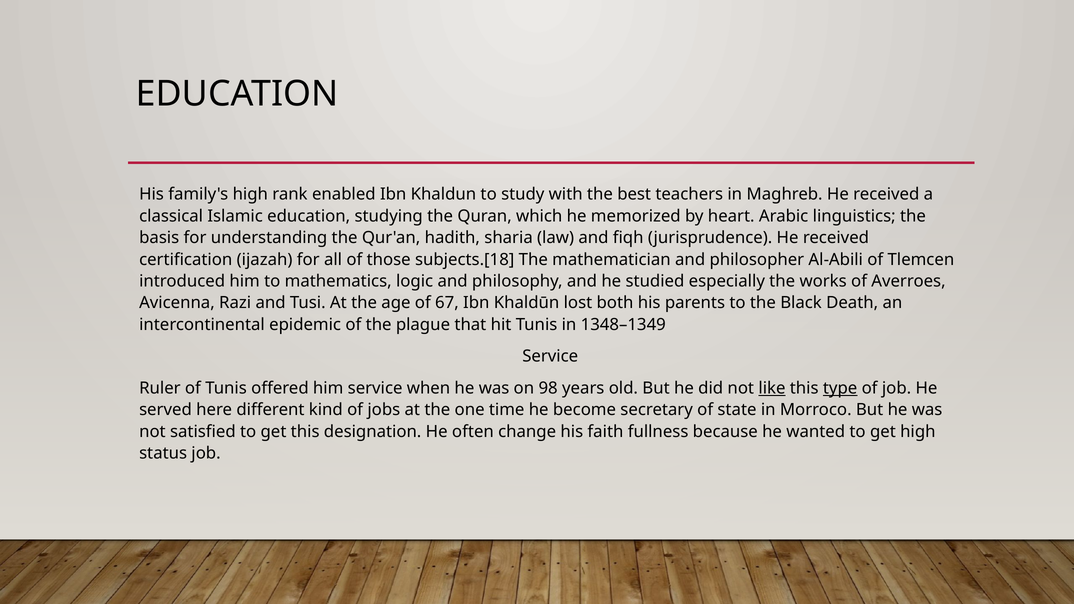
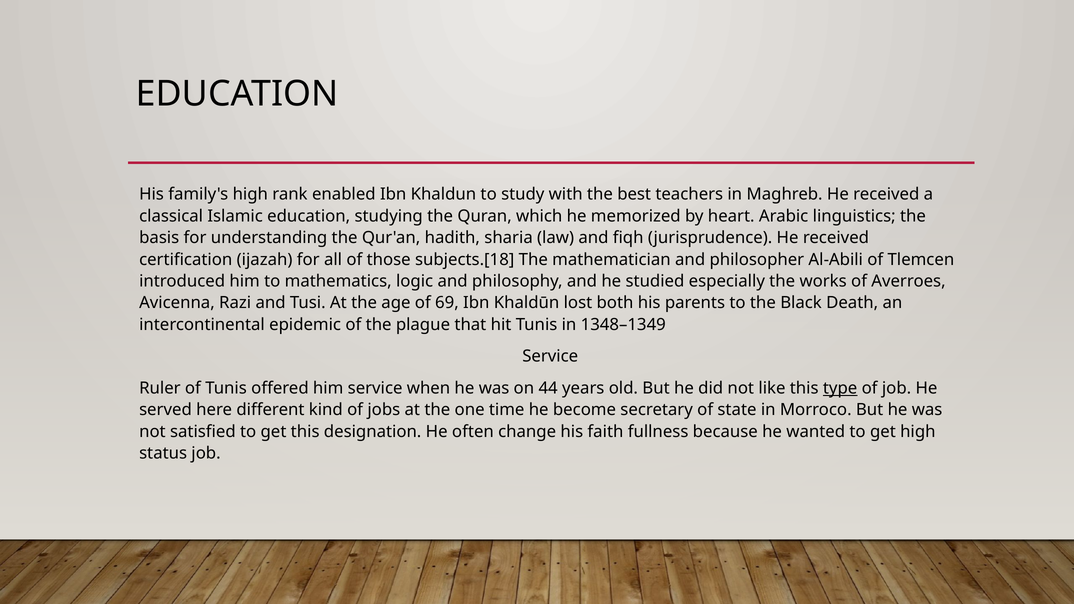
67: 67 -> 69 (447, 303)
98: 98 -> 44 (548, 388)
like underline: present -> none (772, 388)
